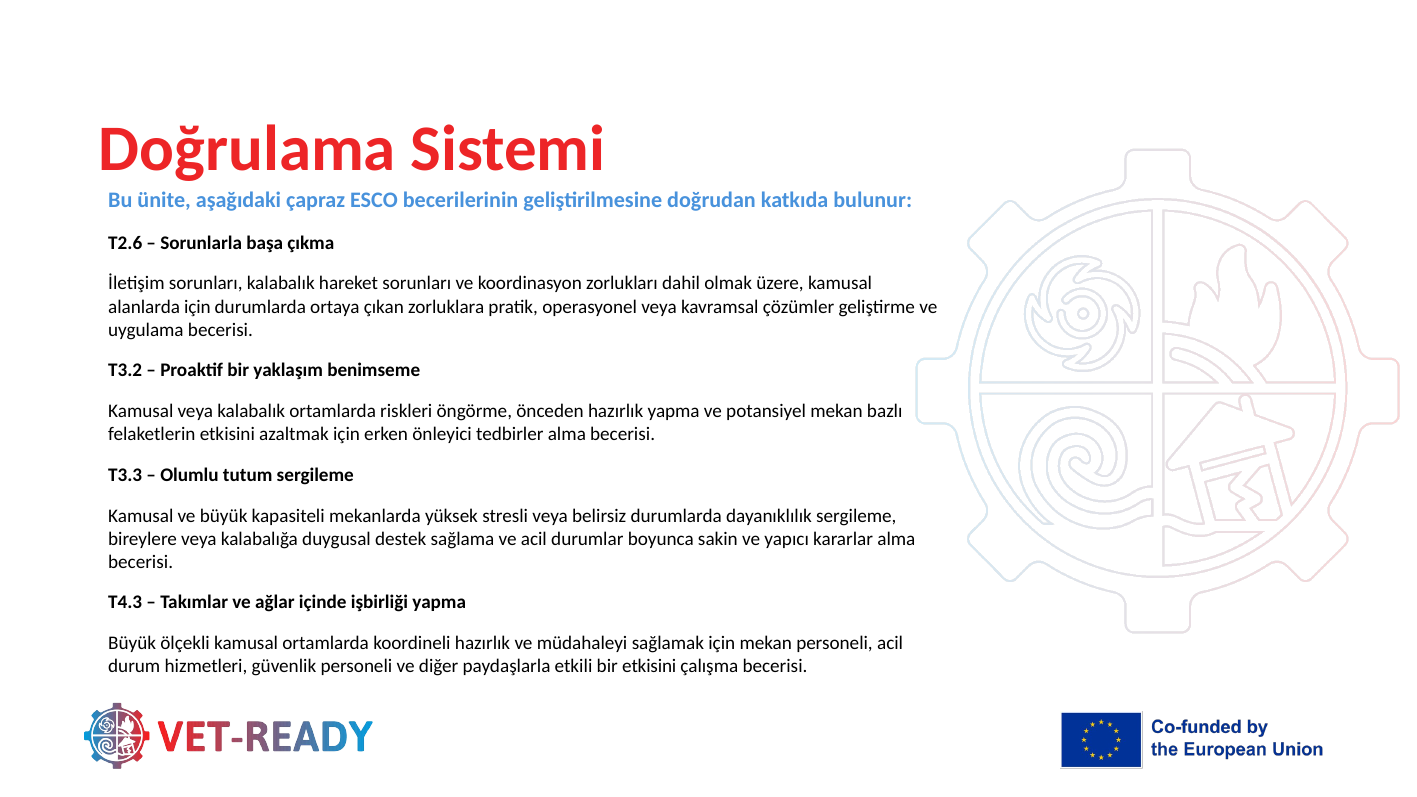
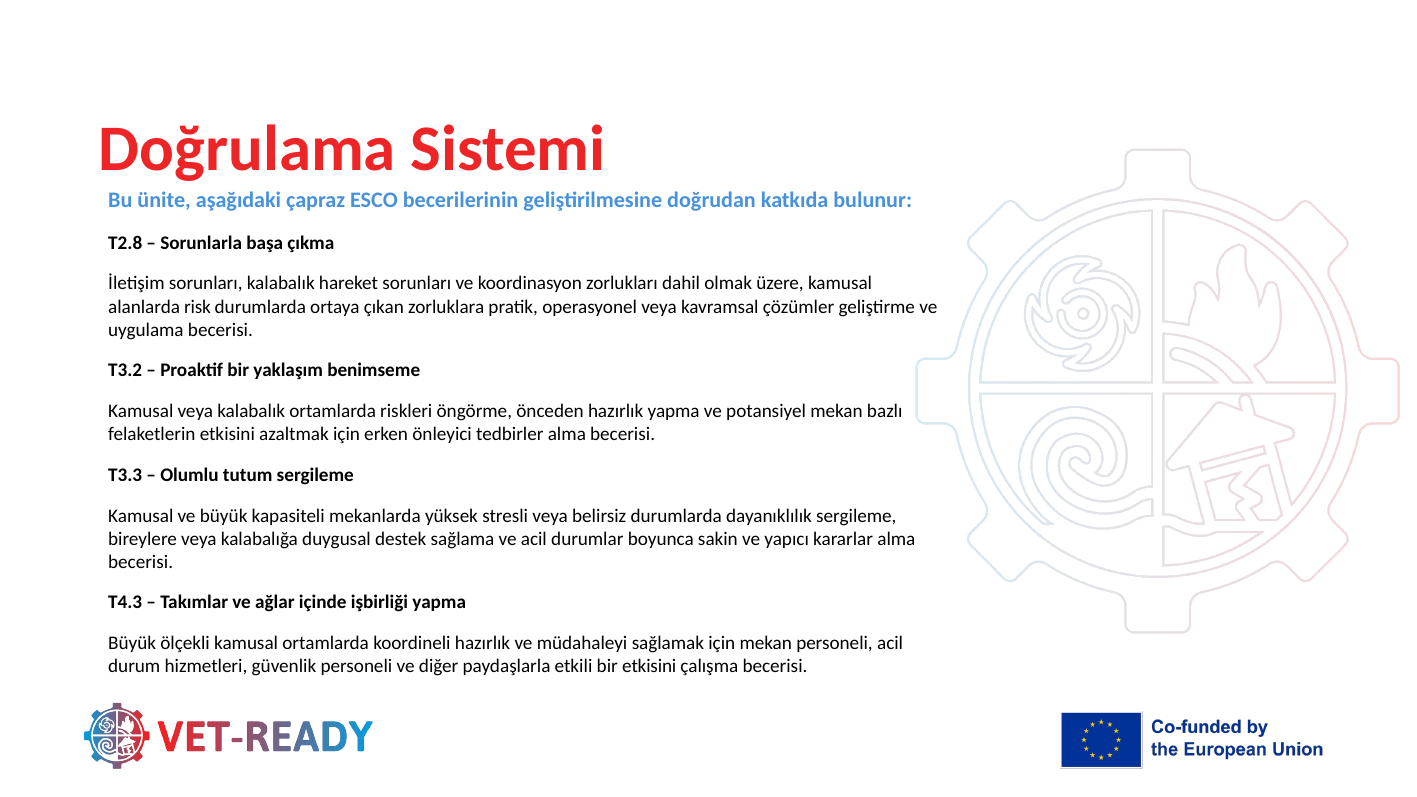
T2.6: T2.6 -> T2.8 (125, 243)
alanlarda için: için -> risk (197, 307)
